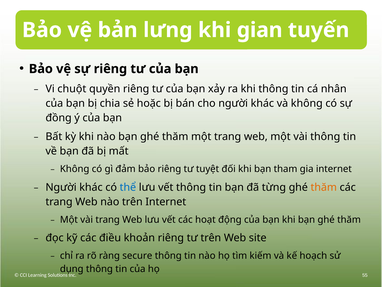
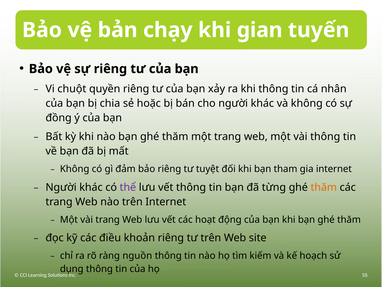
lưng: lưng -> chạy (168, 30)
thể colour: blue -> purple (128, 187)
secure: secure -> nguồn (137, 255)
